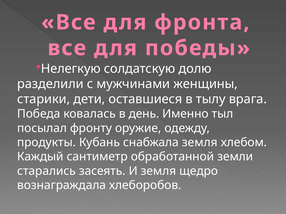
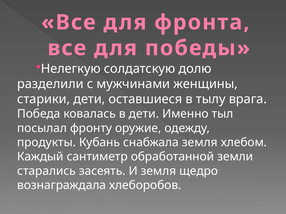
в день: день -> дети (144, 114)
